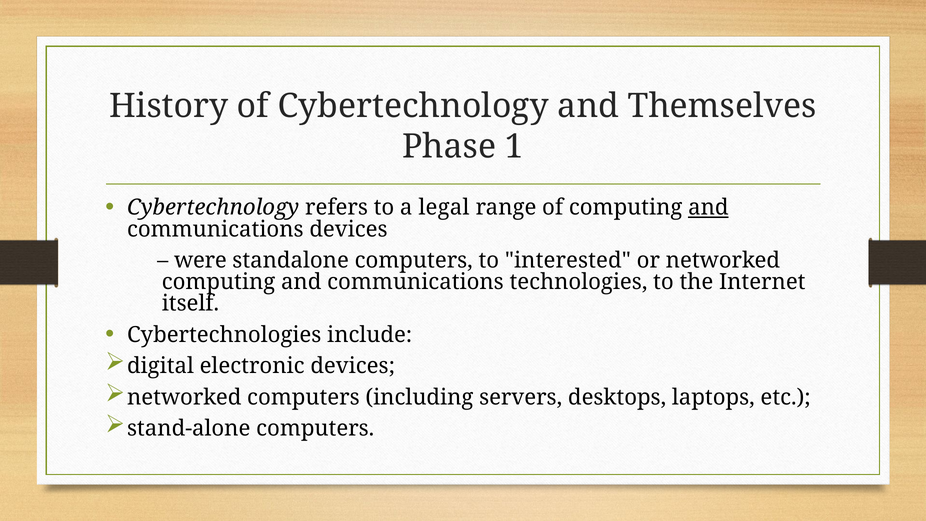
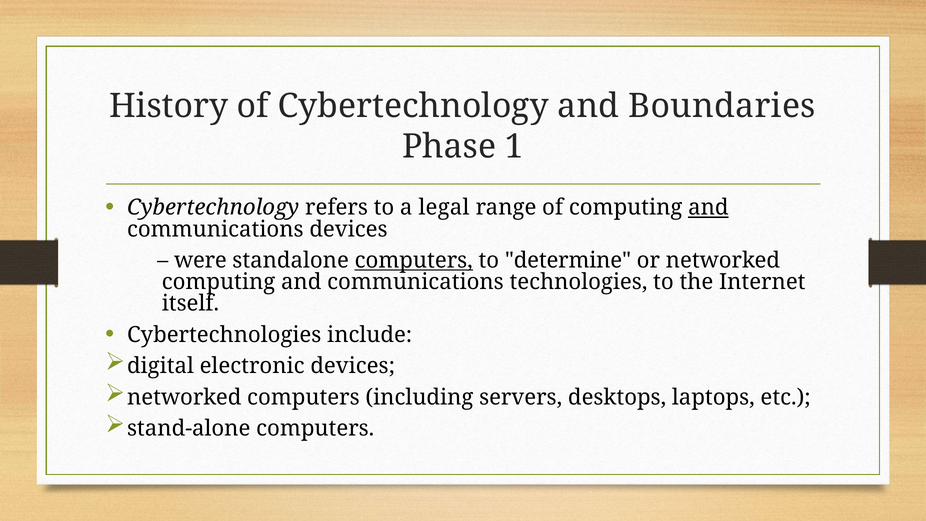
Themselves: Themselves -> Boundaries (722, 106)
computers underline: none -> present (414, 260)
interested: interested -> determine (568, 260)
